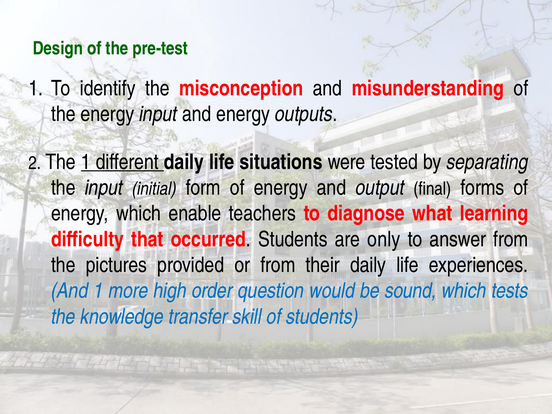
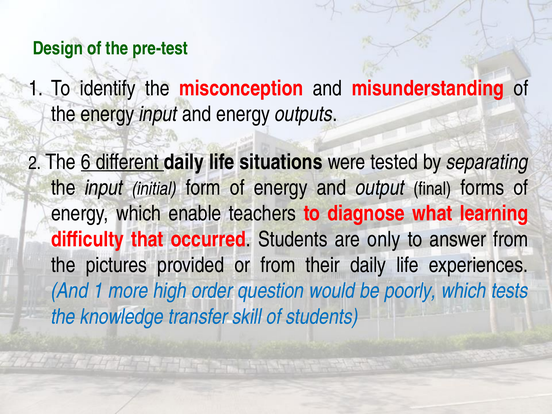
The 1: 1 -> 6 (86, 162)
sound: sound -> poorly (411, 291)
